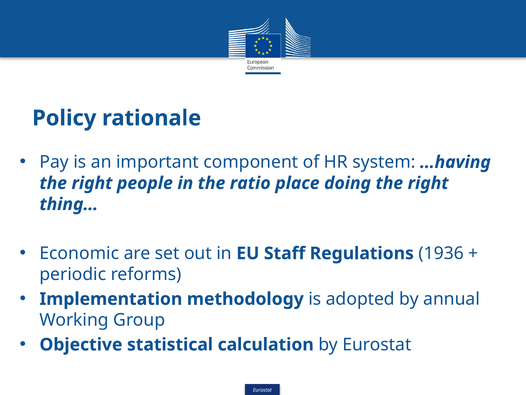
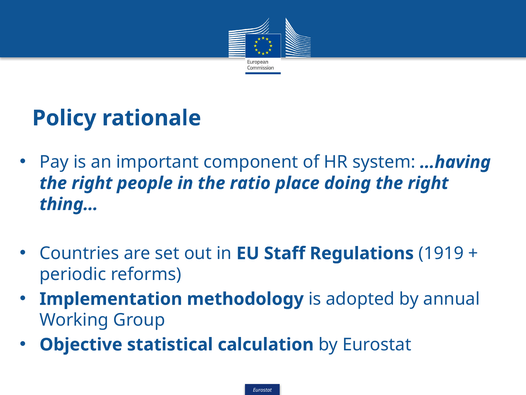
Economic: Economic -> Countries (79, 253)
1936: 1936 -> 1919 (441, 253)
